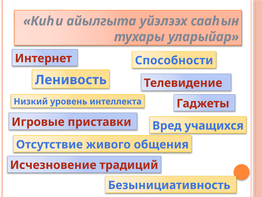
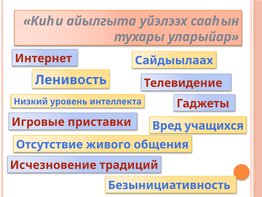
Способности: Способности -> Сайдыылаах (174, 60)
